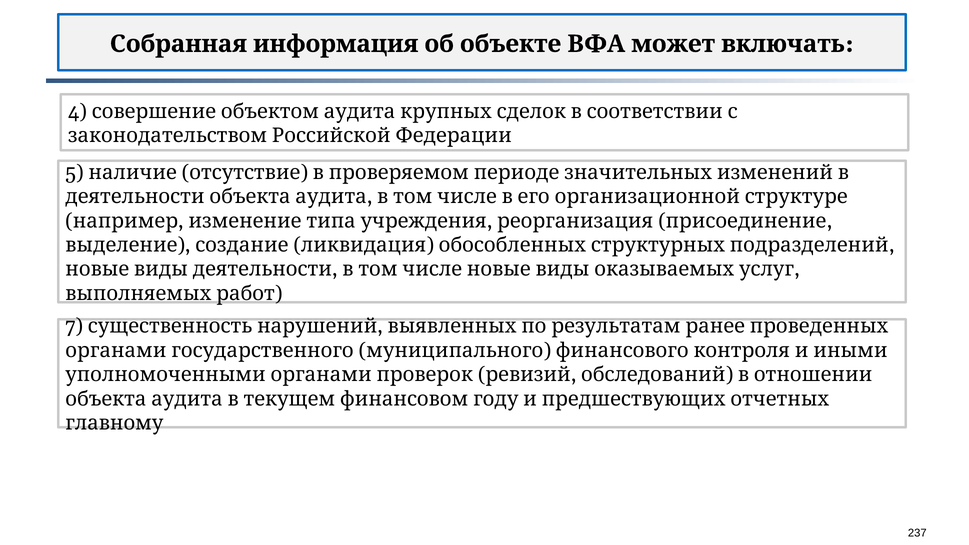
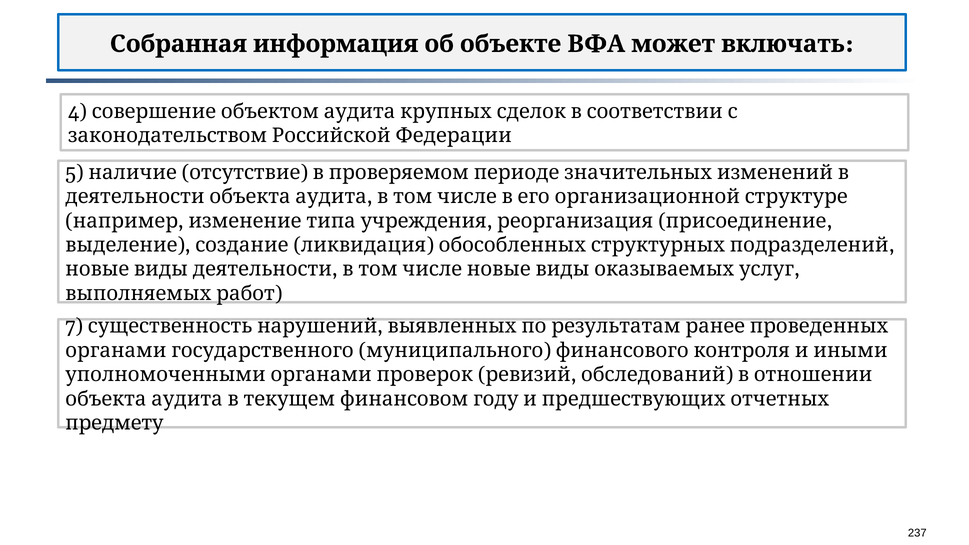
главному: главному -> предмету (114, 423)
